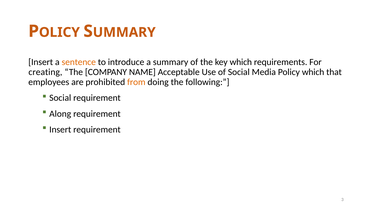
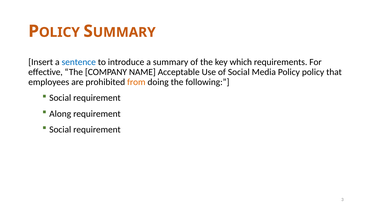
sentence colour: orange -> blue (79, 62)
creating: creating -> effective (45, 72)
Policy which: which -> policy (313, 72)
Insert: Insert -> Social (60, 130)
